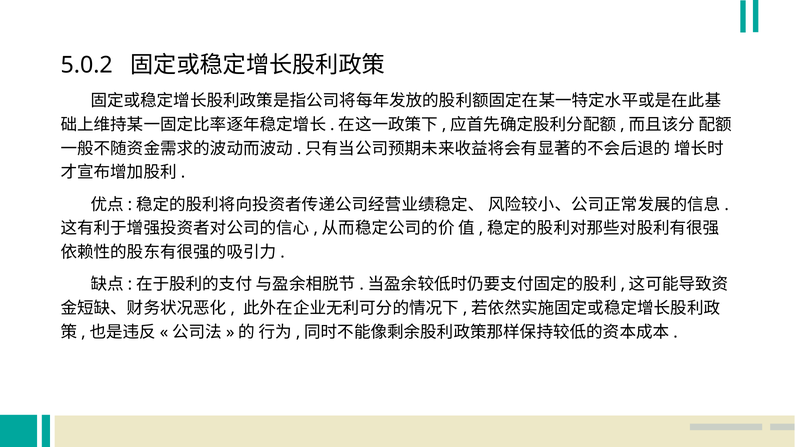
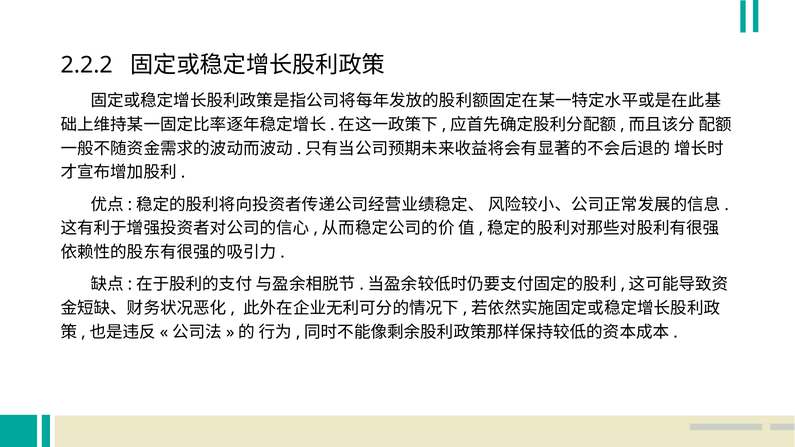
5.0.2: 5.0.2 -> 2.2.2 (87, 65)
